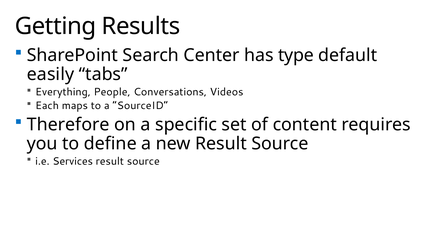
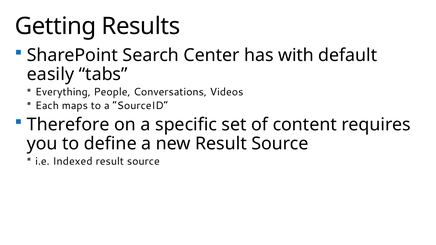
type: type -> with (296, 55)
Services: Services -> Indexed (73, 161)
